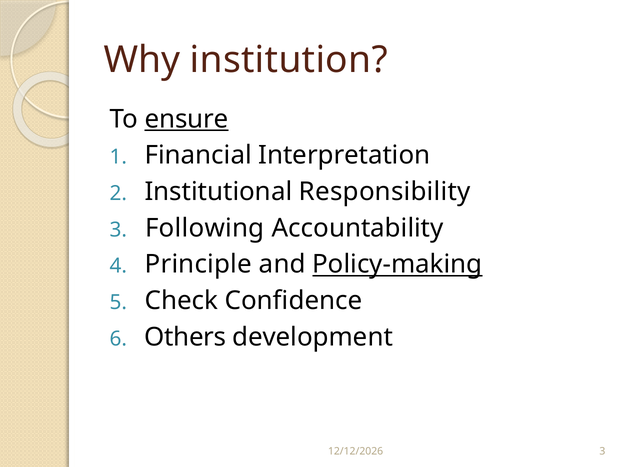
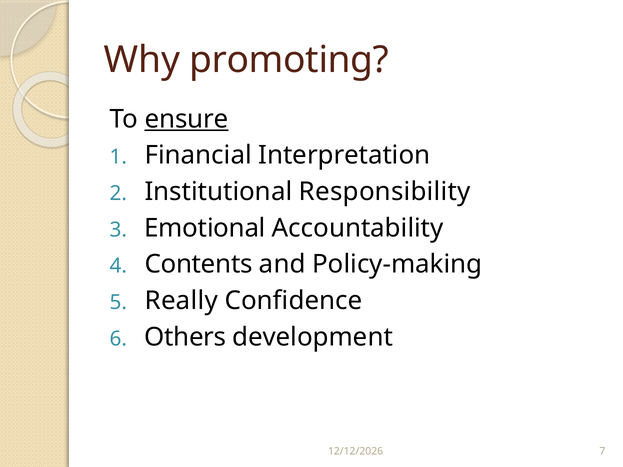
institution: institution -> promoting (289, 60)
Following: Following -> Emotional (205, 228)
Principle: Principle -> Contents (199, 265)
Policy-making underline: present -> none (397, 265)
Check: Check -> Really (181, 301)
3: 3 -> 7 (602, 452)
